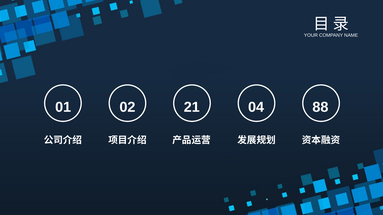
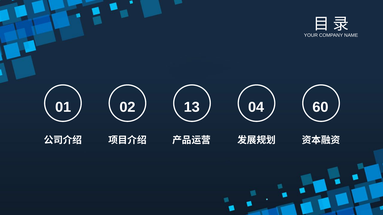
21: 21 -> 13 (192, 107)
88: 88 -> 60 (320, 107)
